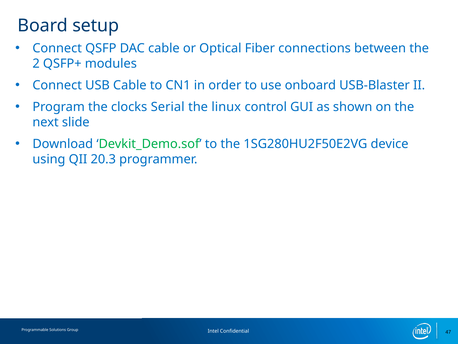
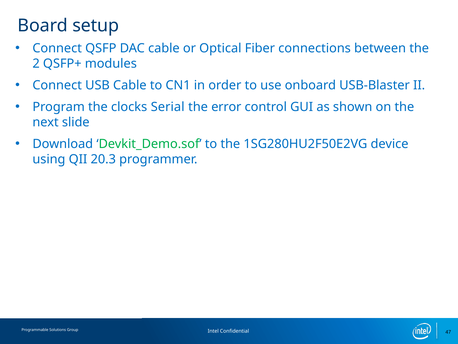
linux: linux -> error (226, 107)
